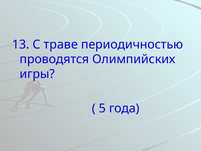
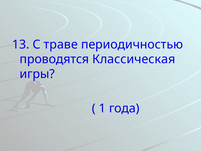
Олимпийских: Олимпийских -> Классическая (134, 59)
5: 5 -> 1 (102, 108)
